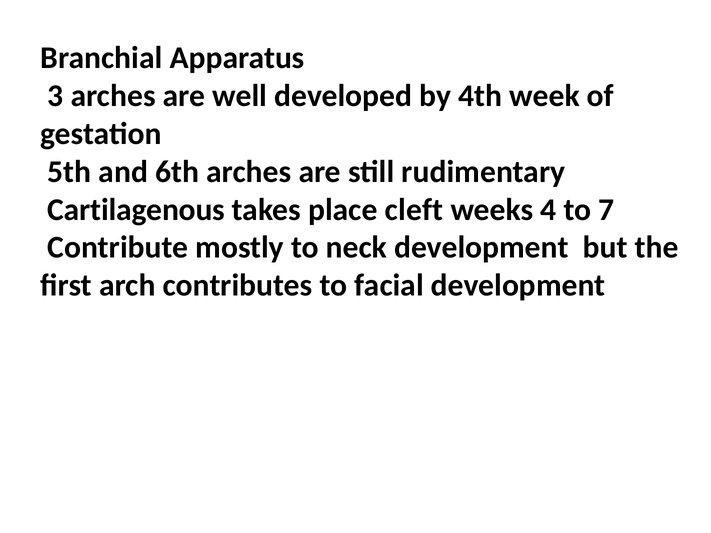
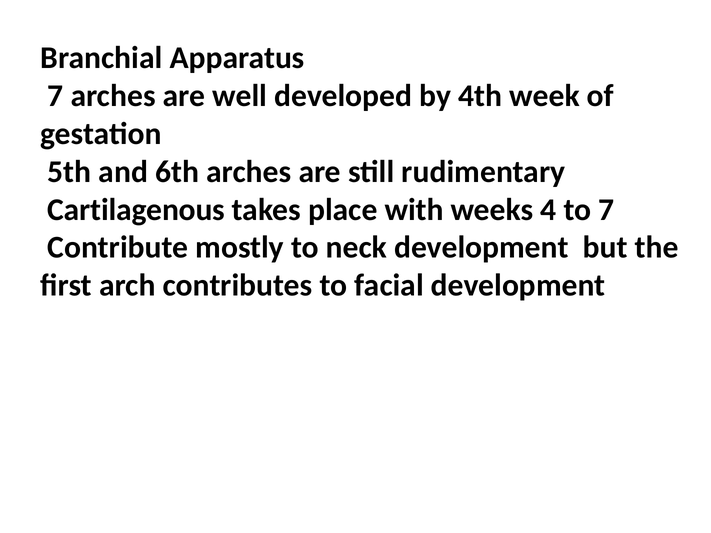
3: 3 -> 7 (55, 96)
cleft: cleft -> with (414, 210)
